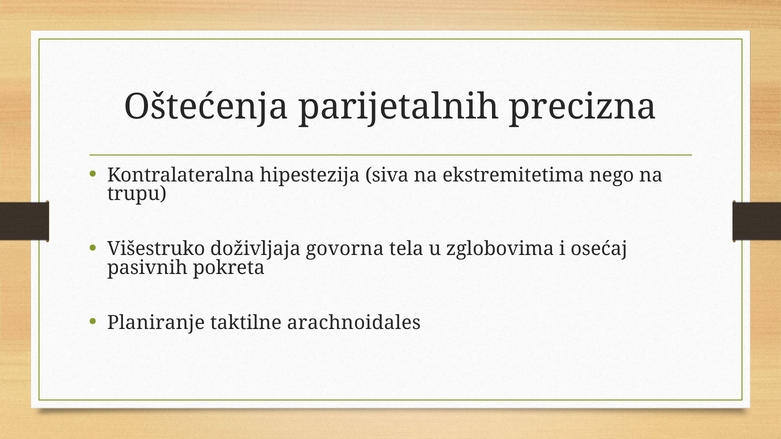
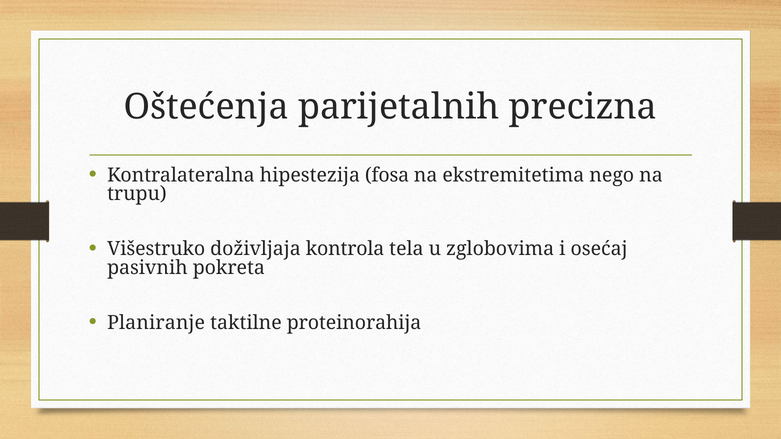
siva: siva -> fosa (387, 175)
govorna: govorna -> kontrola (345, 249)
arachnoidales: arachnoidales -> proteinorahija (354, 323)
